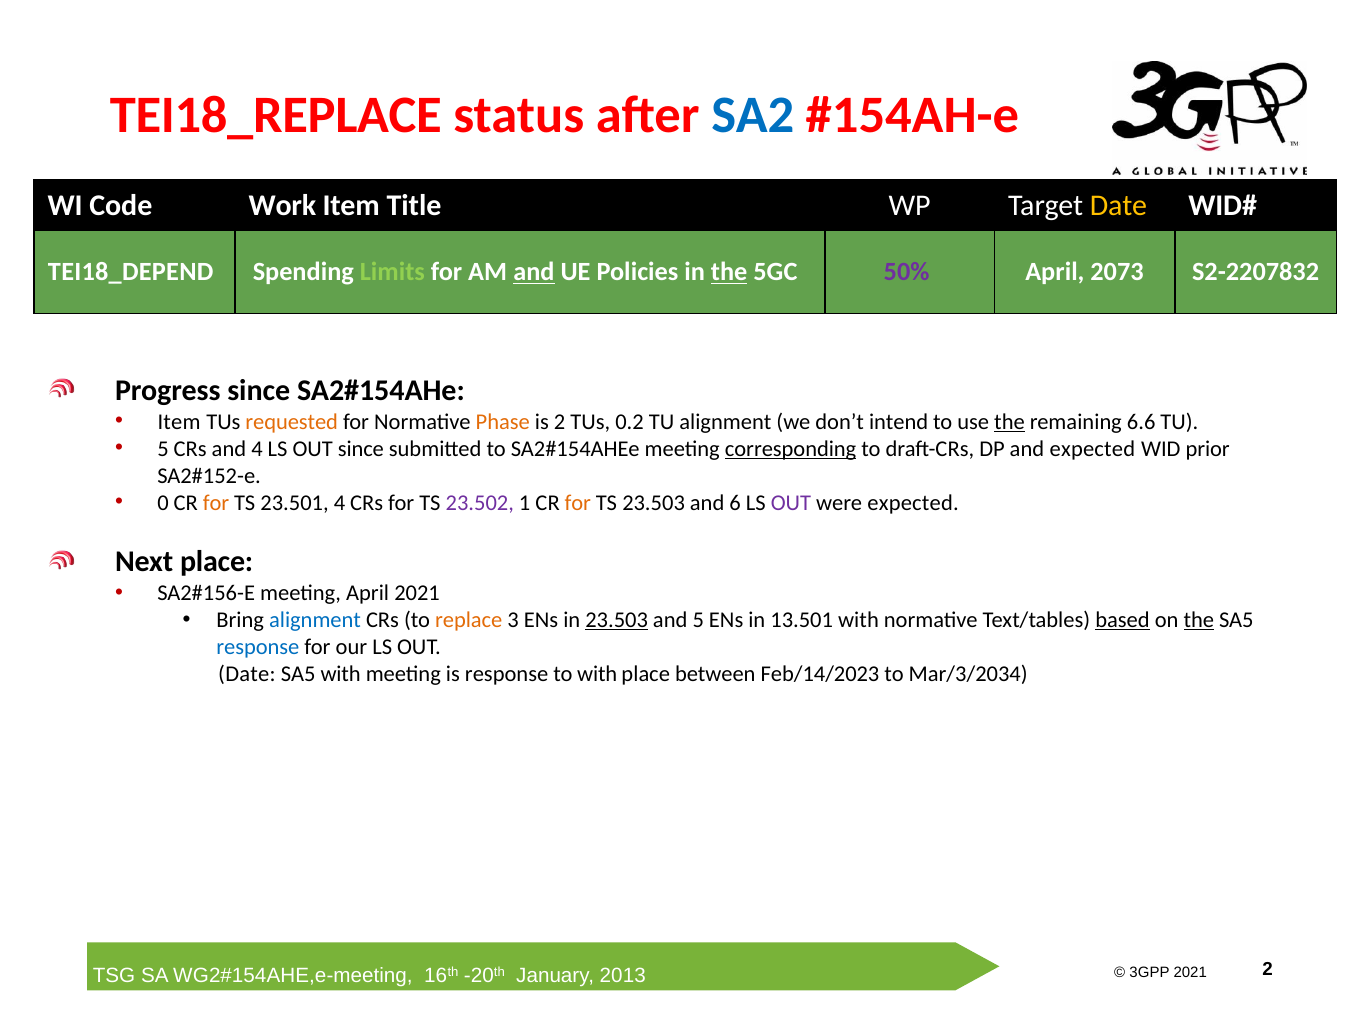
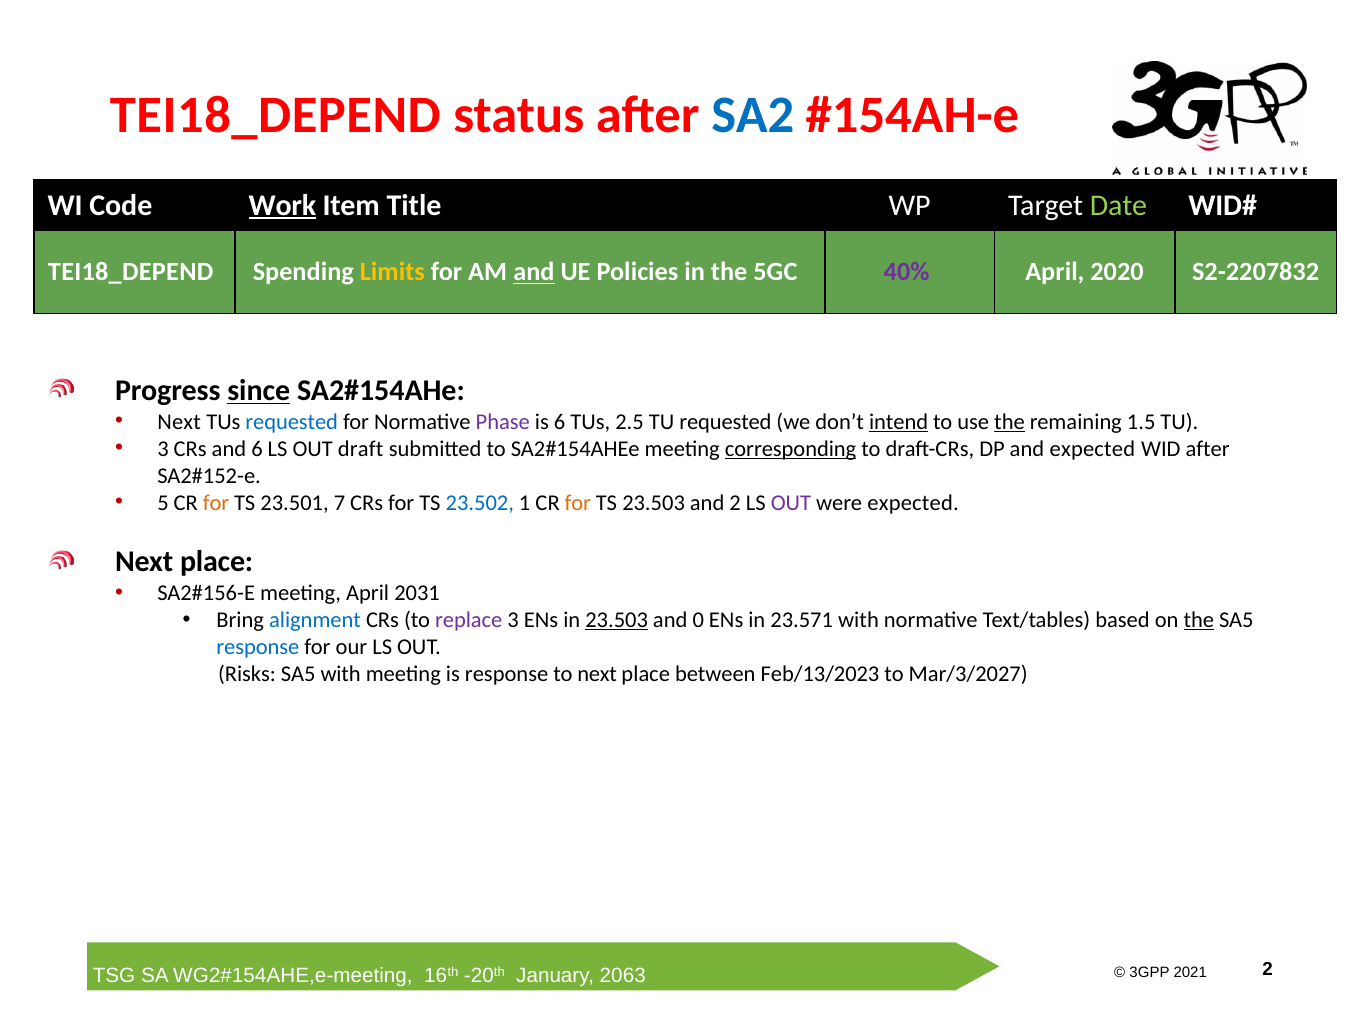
TEI18_REPLACE: TEI18_REPLACE -> TEI18_DEPEND (275, 115)
Work underline: none -> present (282, 205)
Date colour: yellow -> light green (1119, 205)
Limits colour: light green -> yellow (392, 272)
the underline: present -> none (729, 272)
50%: 50% -> 40% (907, 272)
2073: 2073 -> 2020 (1117, 272)
since underline: none -> present (259, 391)
Item: Item -> Next (179, 422)
requested colour: orange -> blue (292, 422)
Phase colour: orange -> purple (503, 422)
is 2: 2 -> 6 (560, 422)
0.2: 0.2 -> 2.5 (630, 422)
TU alignment: alignment -> requested (725, 422)
intend underline: none -> present (899, 422)
6.6: 6.6 -> 1.5 (1141, 422)
5: 5 -> 3 (163, 449)
and 4: 4 -> 6 (257, 449)
OUT since: since -> draft (361, 449)
WID prior: prior -> after (1208, 449)
0: 0 -> 5 (163, 503)
23.501 4: 4 -> 7 (339, 503)
23.502 colour: purple -> blue (480, 503)
6: 6 -> 2 (735, 503)
April 2021: 2021 -> 2031 (417, 593)
replace colour: orange -> purple (469, 620)
and 5: 5 -> 0 (698, 620)
13.501: 13.501 -> 23.571 (802, 620)
based underline: present -> none (1123, 620)
Date: Date -> Risks (247, 674)
to with: with -> next (597, 674)
Feb/14/2023: Feb/14/2023 -> Feb/13/2023 (820, 674)
Mar/3/2034: Mar/3/2034 -> Mar/3/2027 (968, 674)
2013: 2013 -> 2063 (623, 976)
